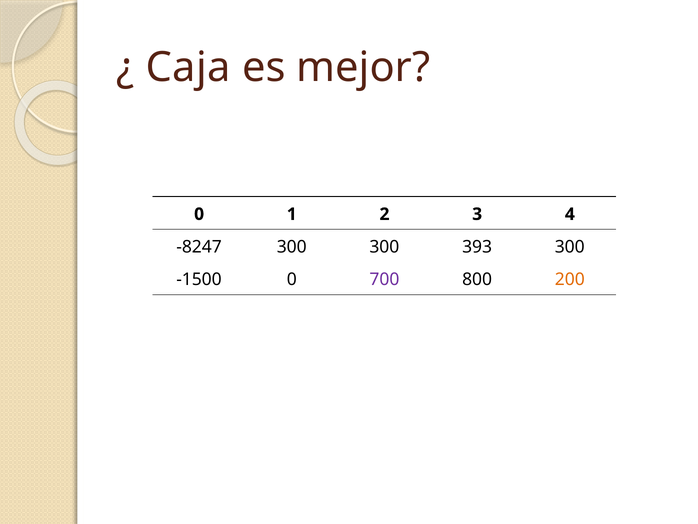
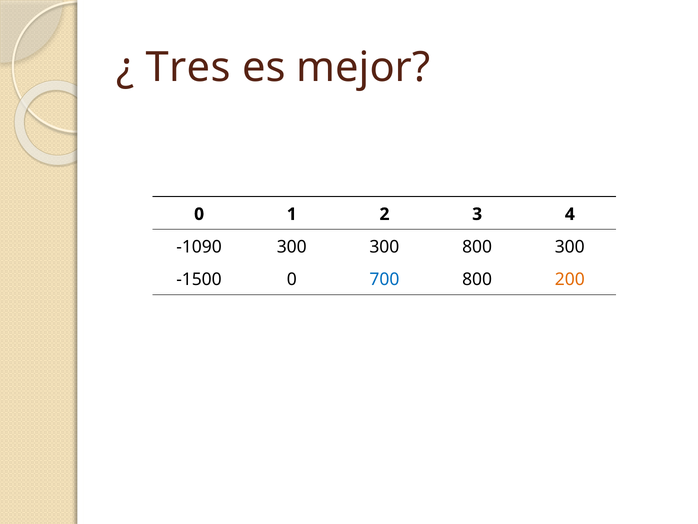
Caja: Caja -> Tres (188, 68)
-8247: -8247 -> -1090 (199, 247)
300 393: 393 -> 800 (477, 247)
700 colour: purple -> blue (384, 279)
